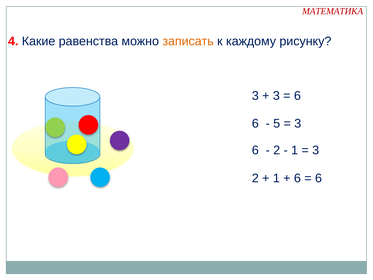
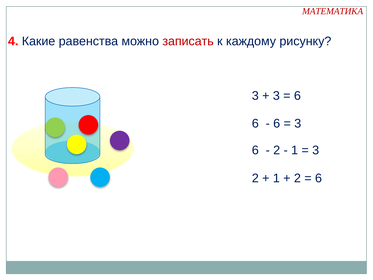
записать colour: orange -> red (188, 41)
5: 5 -> 6 (277, 123)
6: 6 -> 2 (297, 178)
